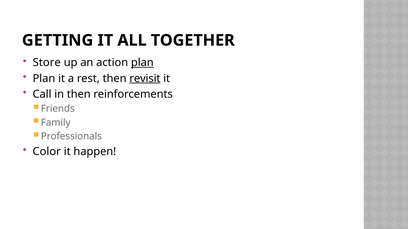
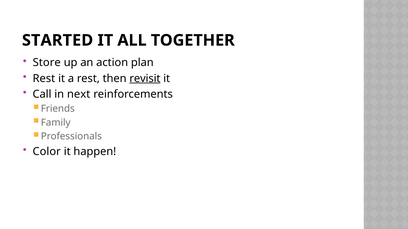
GETTING: GETTING -> STARTED (58, 40)
plan underline: present -> none (142, 63)
Plan: Plan -> Rest (44, 79)
in then: then -> next (79, 94)
